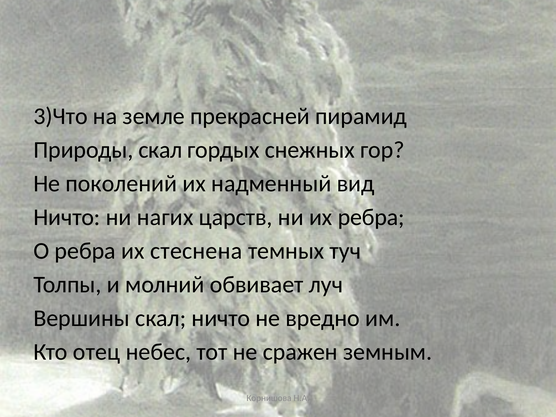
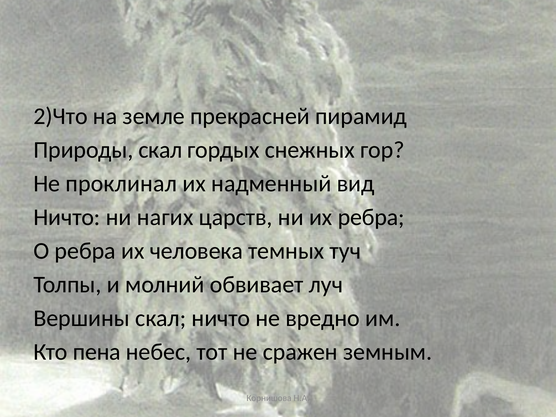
3)Что: 3)Что -> 2)Что (61, 116)
поколений: поколений -> проклинал (121, 184)
стеснена: стеснена -> человека (196, 251)
отец: отец -> пена (97, 352)
